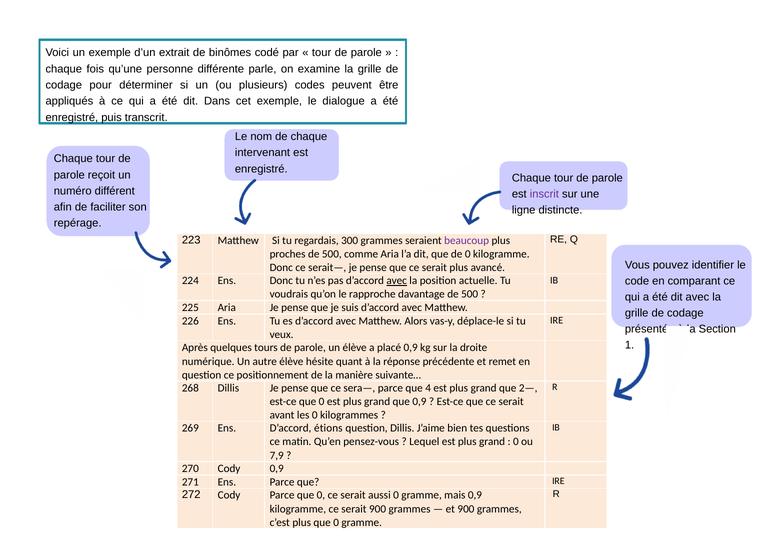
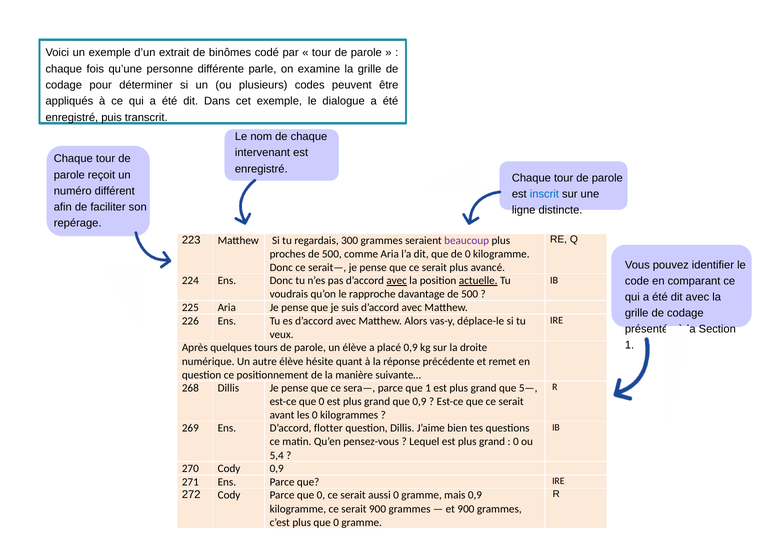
inscrit colour: purple -> blue (544, 194)
actuelle underline: none -> present (478, 281)
que 4: 4 -> 1 (428, 388)
2—: 2— -> 5— (528, 388)
étions: étions -> flotter (328, 429)
7,9: 7,9 -> 5,4 (277, 456)
